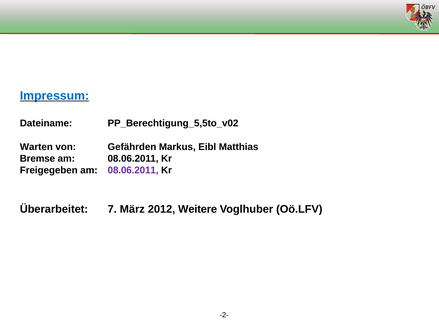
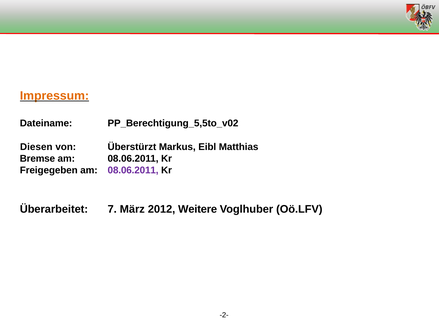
Impressum colour: blue -> orange (54, 95)
Warten: Warten -> Diesen (36, 146)
Gefährden: Gefährden -> Überstürzt (132, 146)
